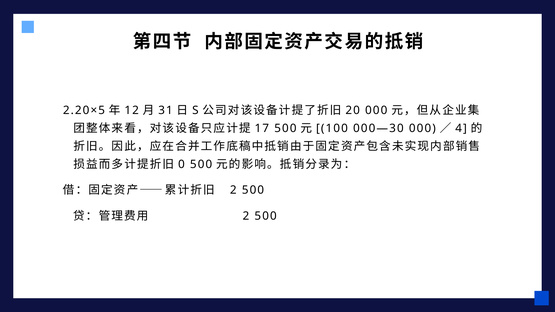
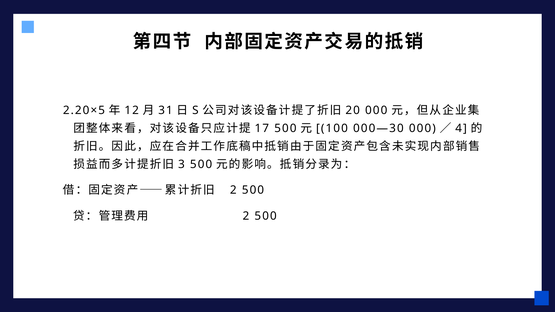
0: 0 -> 3 (181, 165)
